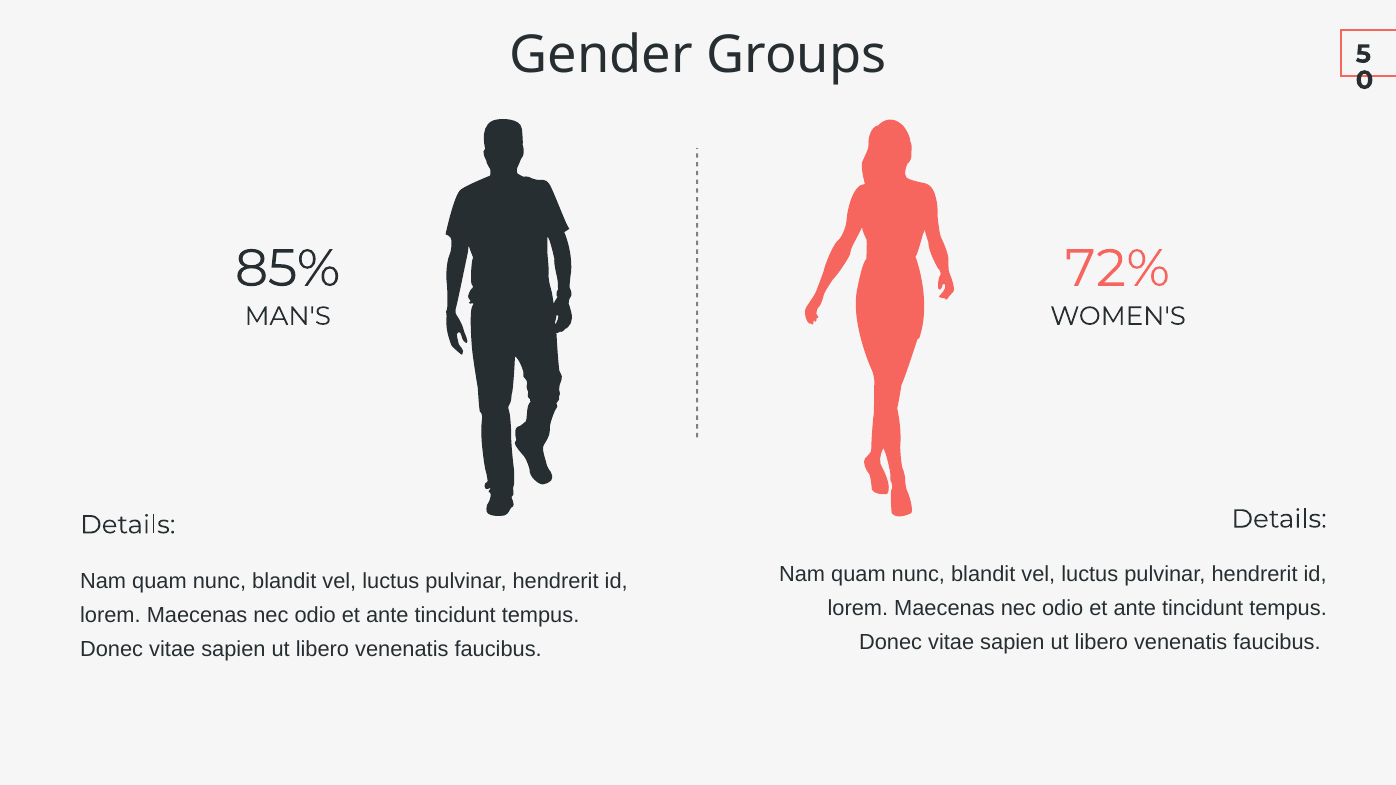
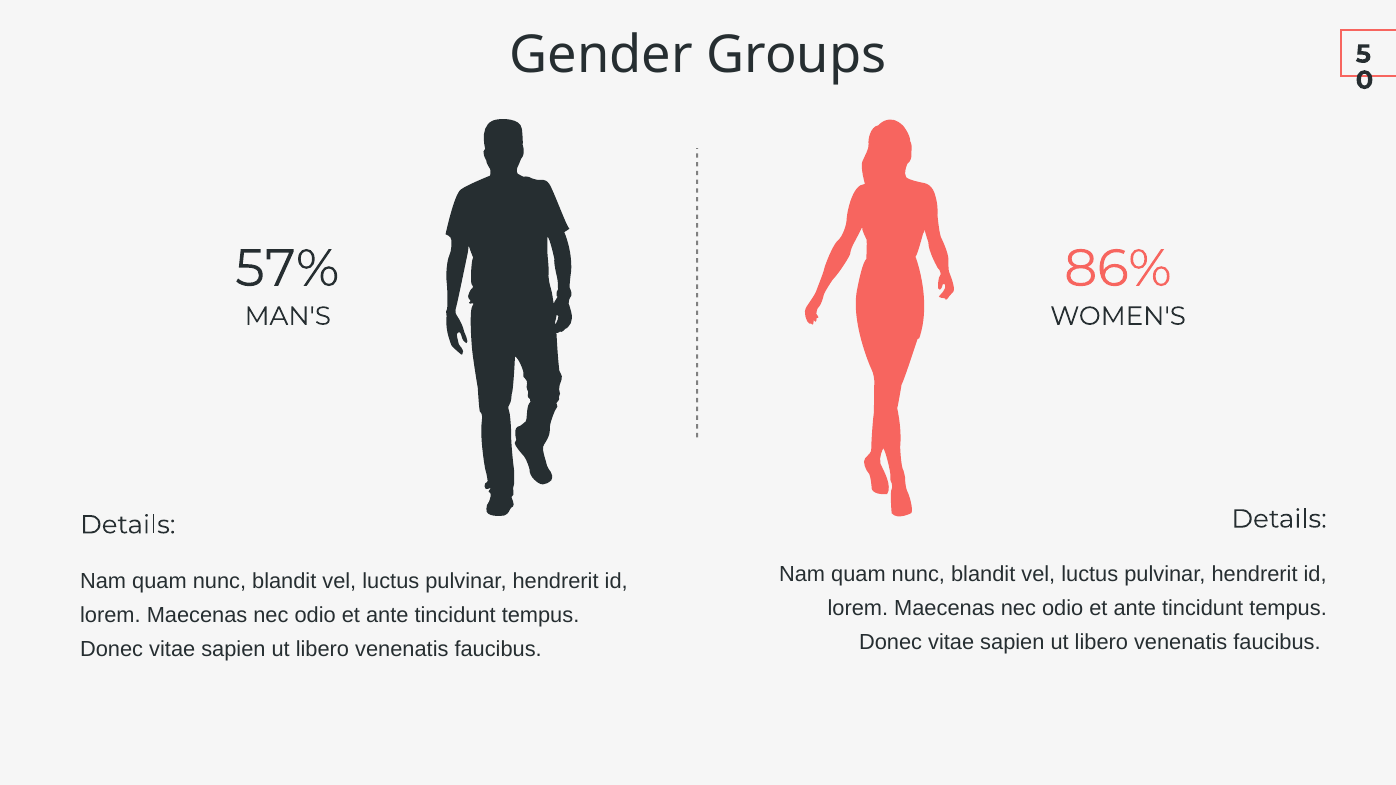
85%: 85% -> 57% (287, 269)
72%: 72% -> 86% (1118, 269)
